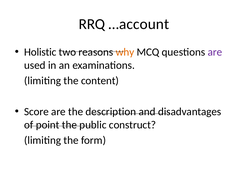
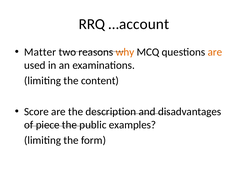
Holistic: Holistic -> Matter (40, 52)
are colour: purple -> orange (215, 52)
point: point -> piece (48, 125)
construct: construct -> examples (132, 125)
